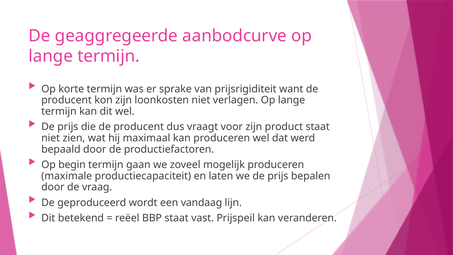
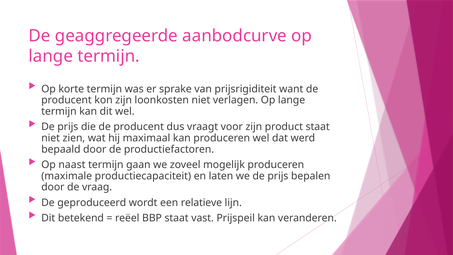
begin: begin -> naast (72, 165)
vandaag: vandaag -> relatieve (201, 203)
